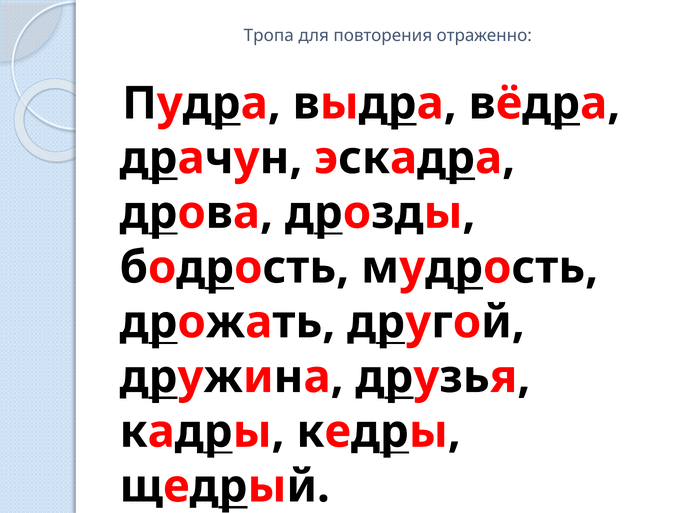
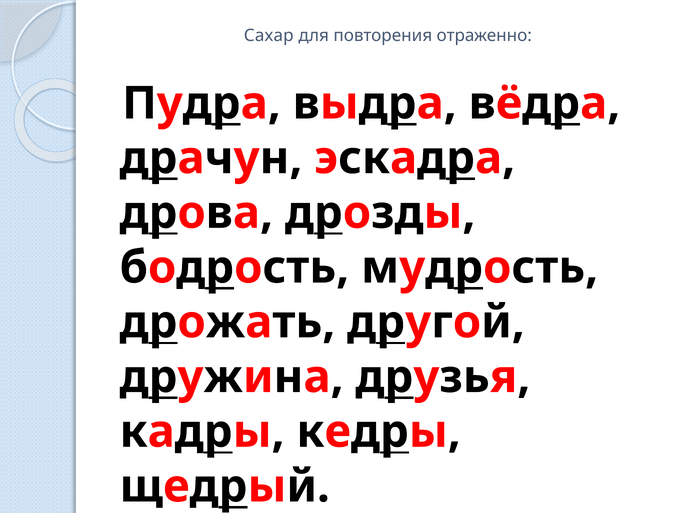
Тропа: Тропа -> Сахар (269, 36)
